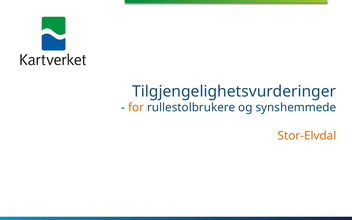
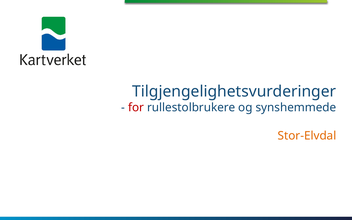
for colour: orange -> red (136, 108)
